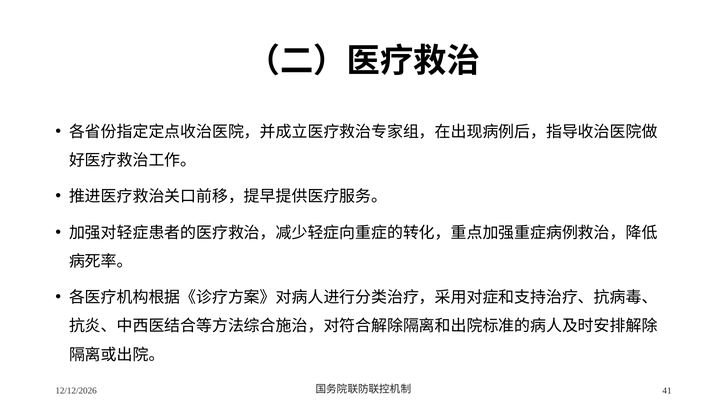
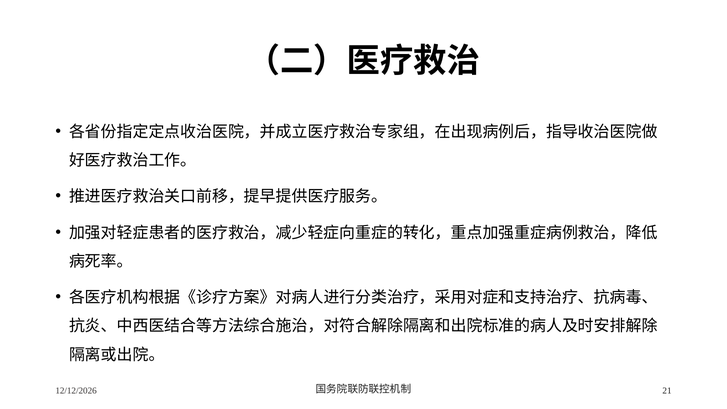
41: 41 -> 21 (667, 391)
